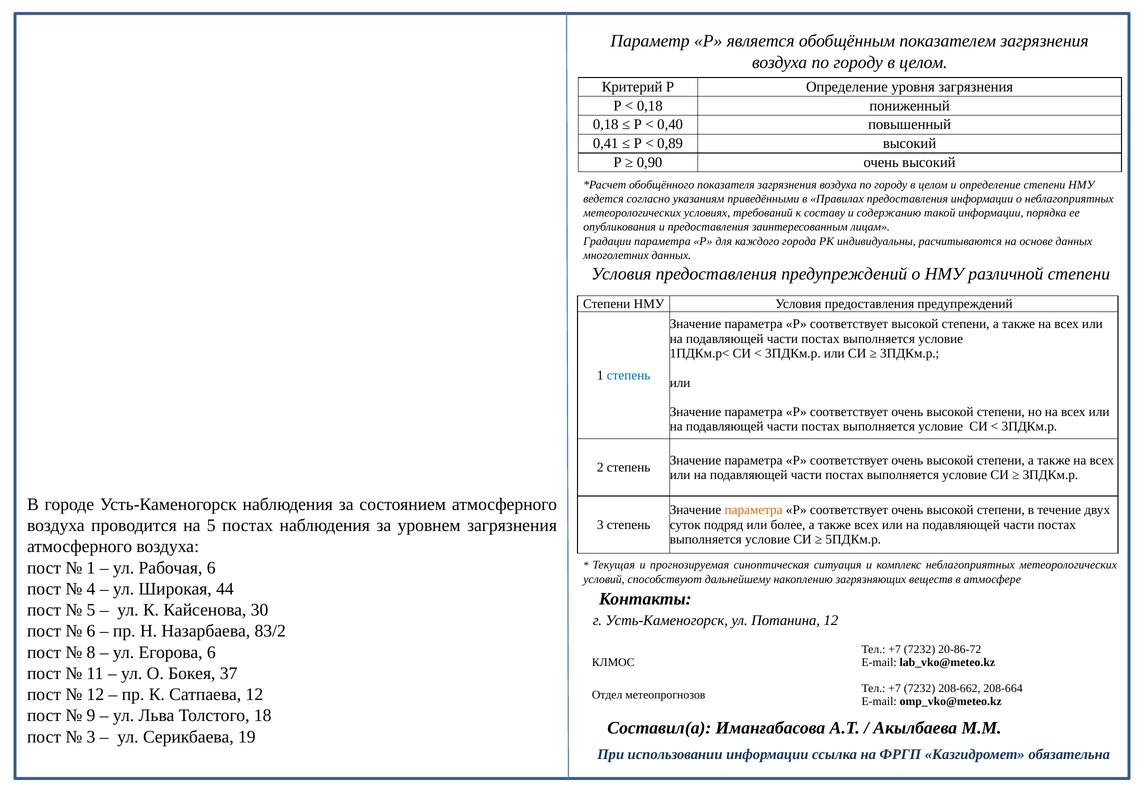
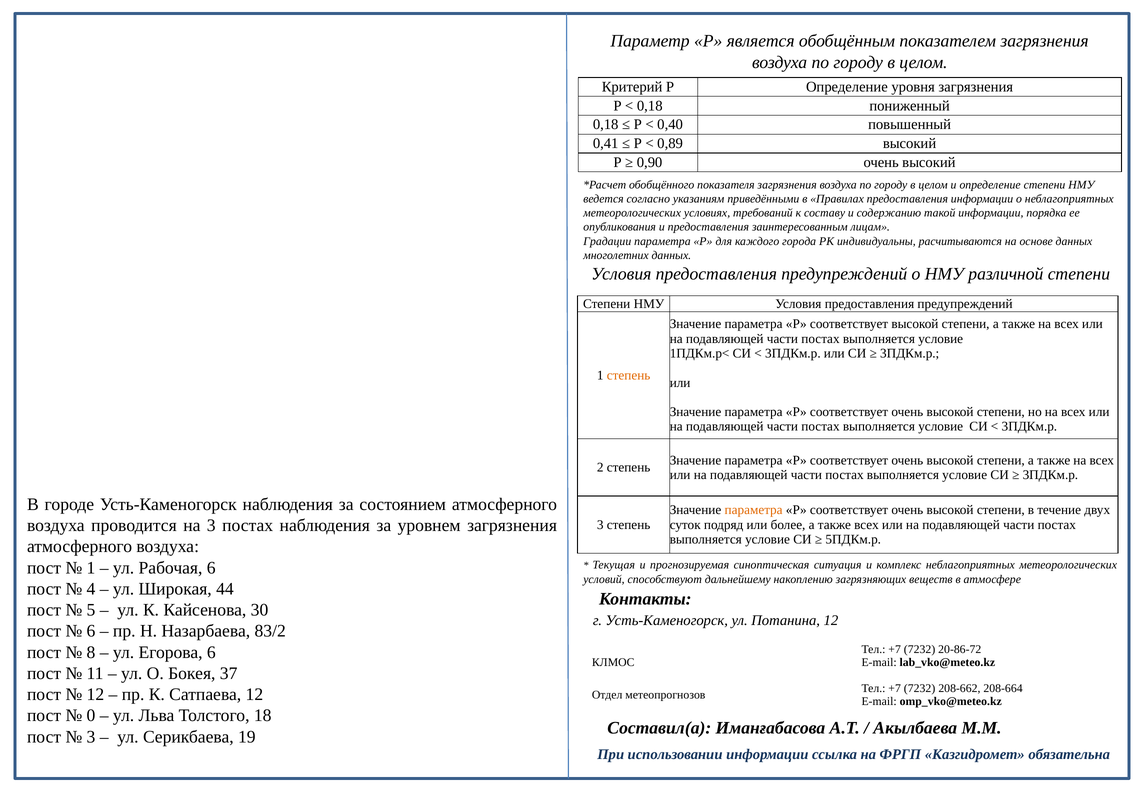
степень colour: blue -> orange (629, 375)
на 5: 5 -> 3 (211, 526)
9: 9 -> 0 (91, 716)
